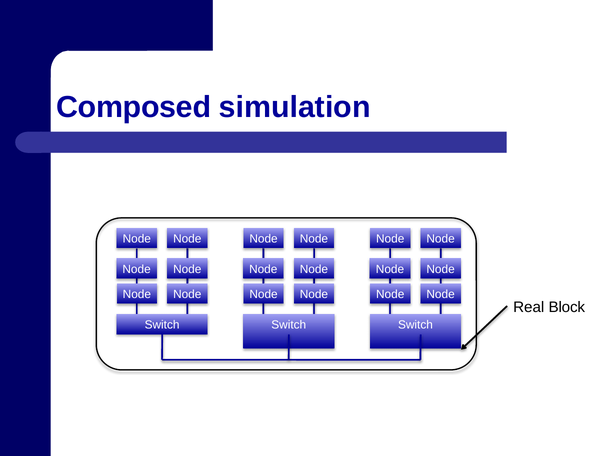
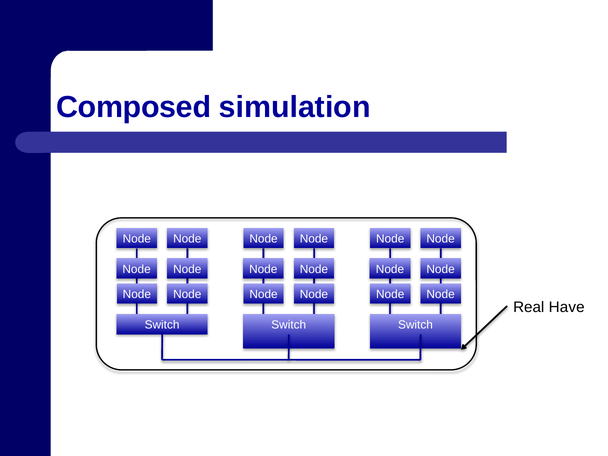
Block: Block -> Have (567, 307)
